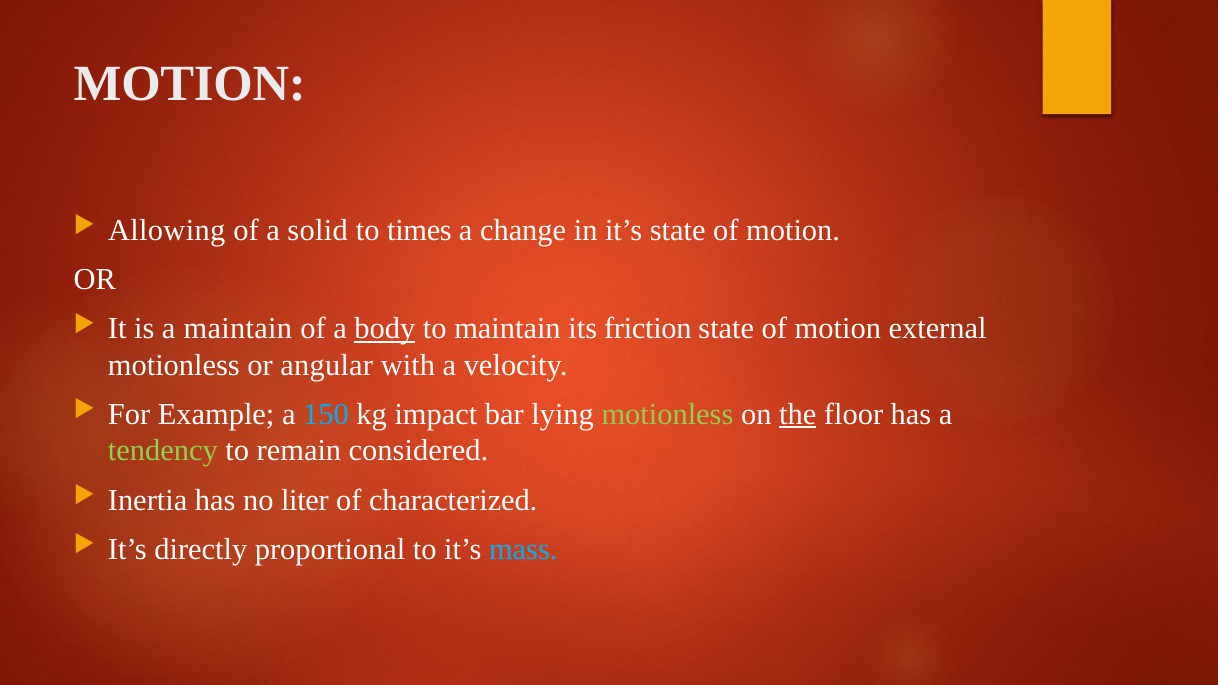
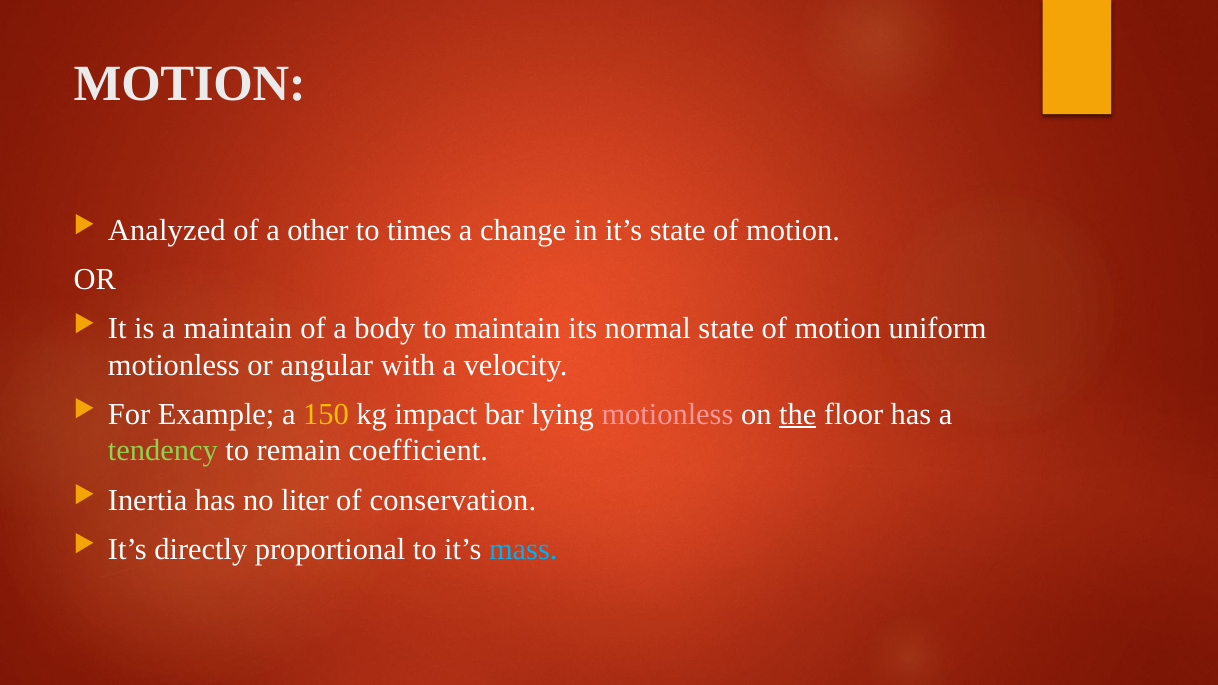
Allowing: Allowing -> Analyzed (167, 230)
solid: solid -> other (318, 230)
body underline: present -> none (385, 329)
friction: friction -> normal (648, 329)
external: external -> uniform (938, 329)
150 colour: light blue -> yellow (326, 414)
motionless colour: light green -> pink (667, 414)
considered: considered -> coefficient (418, 451)
characterized: characterized -> conservation (453, 500)
